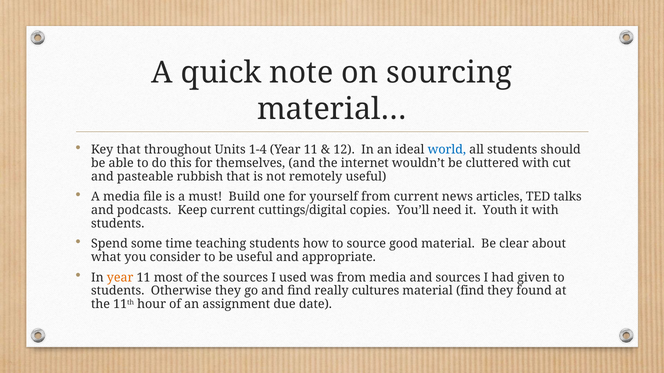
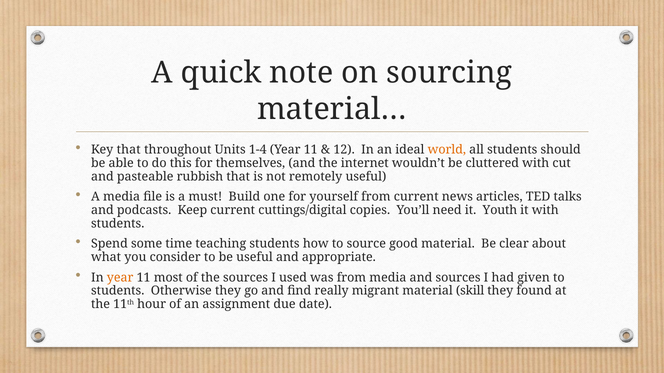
world colour: blue -> orange (447, 150)
cultures: cultures -> migrant (376, 291)
material find: find -> skill (470, 291)
